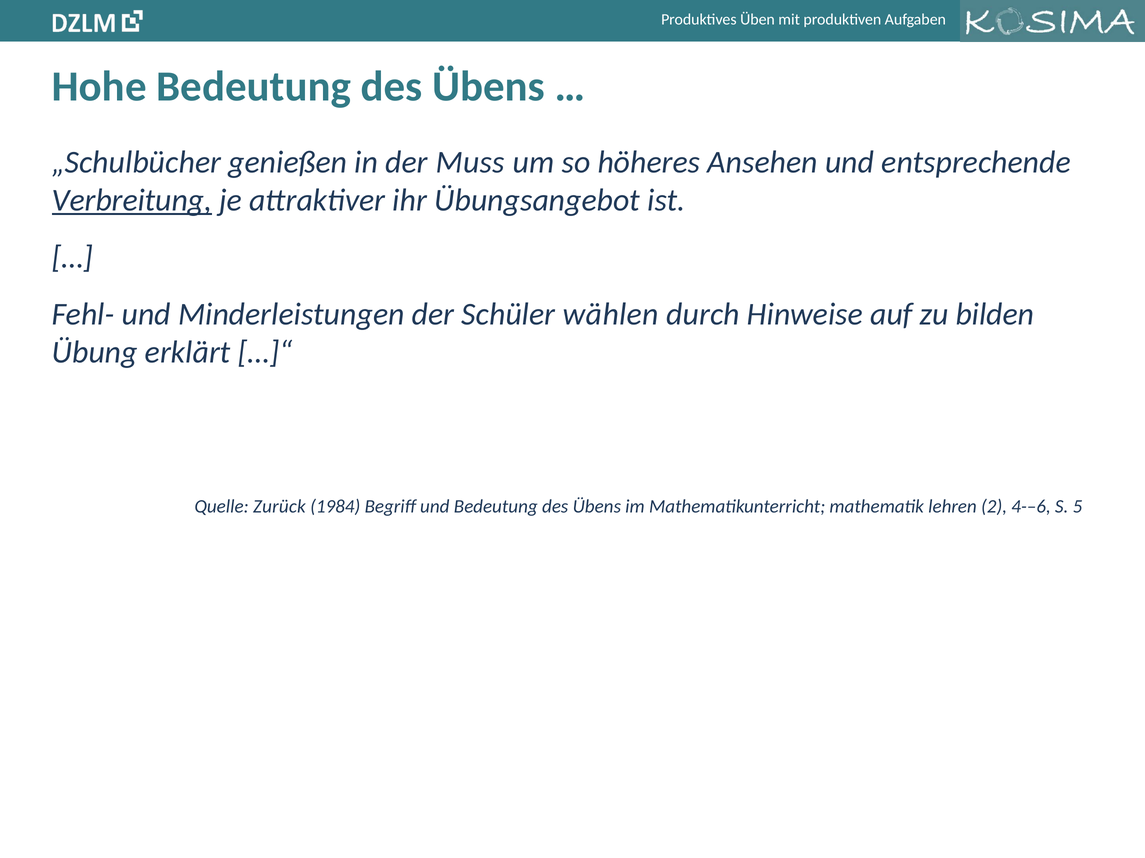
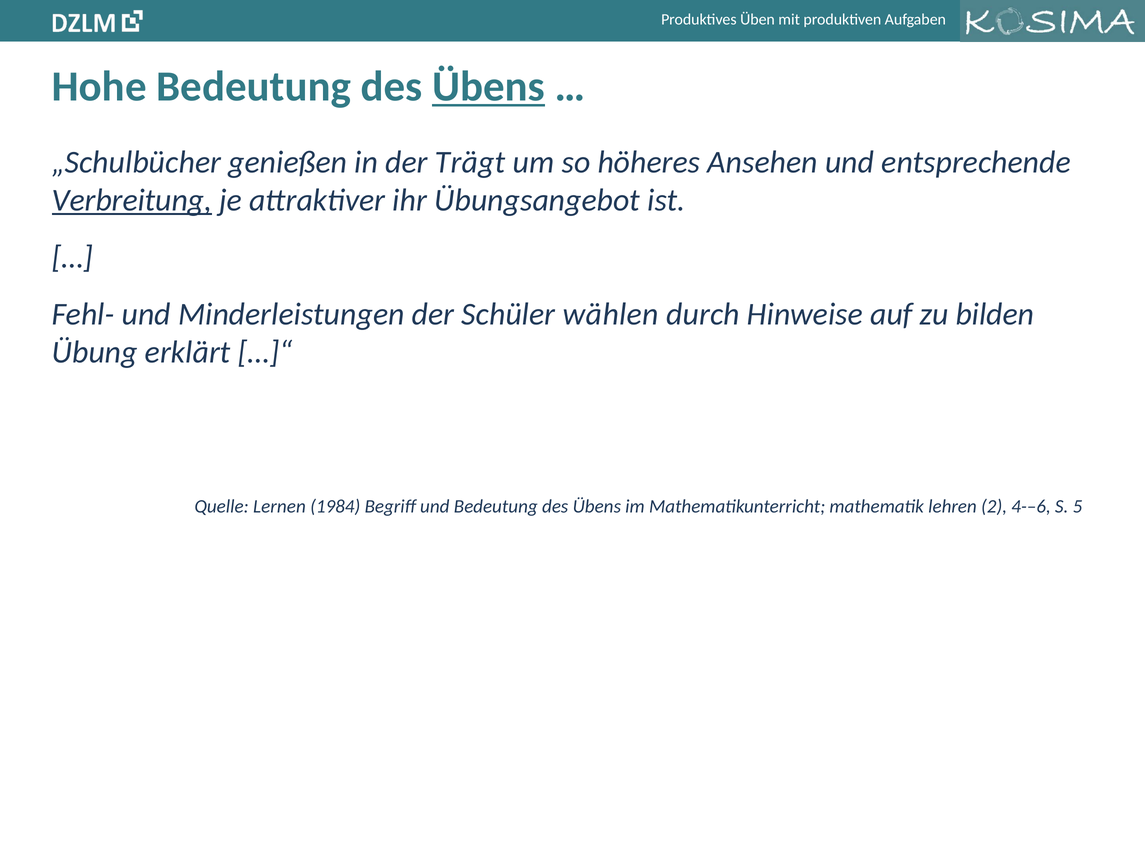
Übens underline: none -> present (489, 87)
Muss: Muss -> Trägt (470, 162)
Zurück: Zurück -> Lernen (279, 507)
